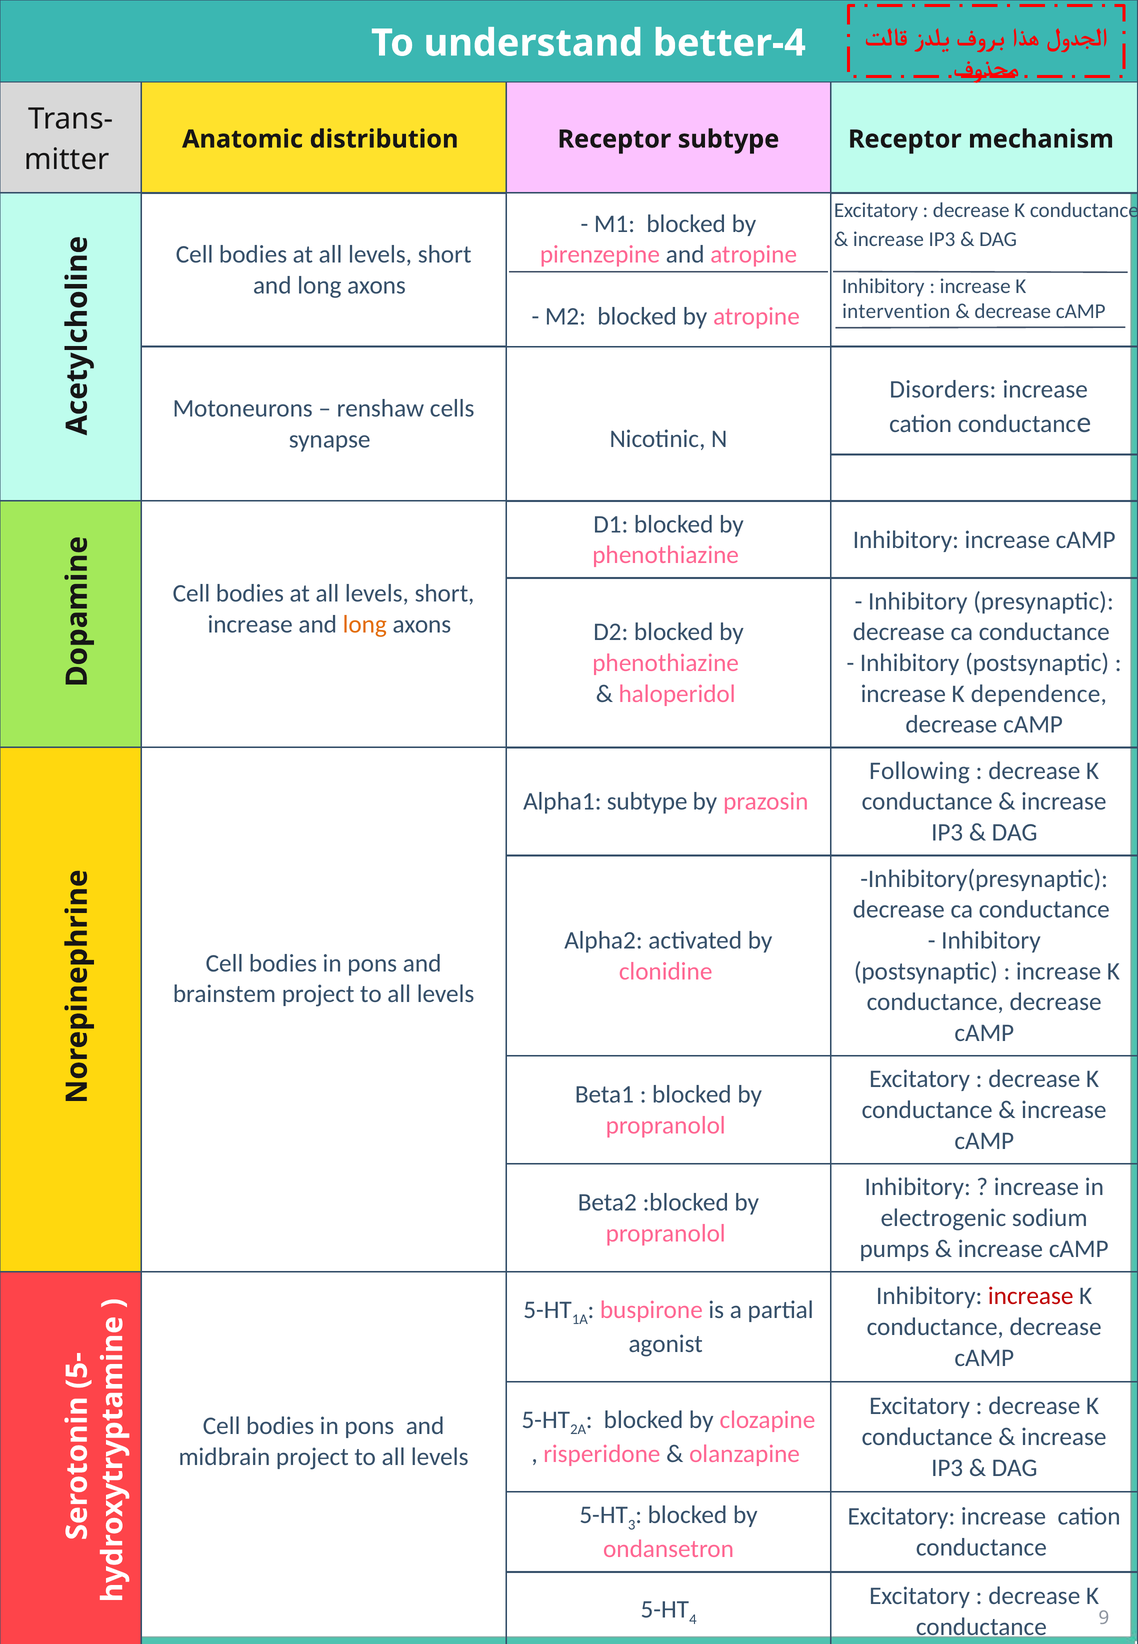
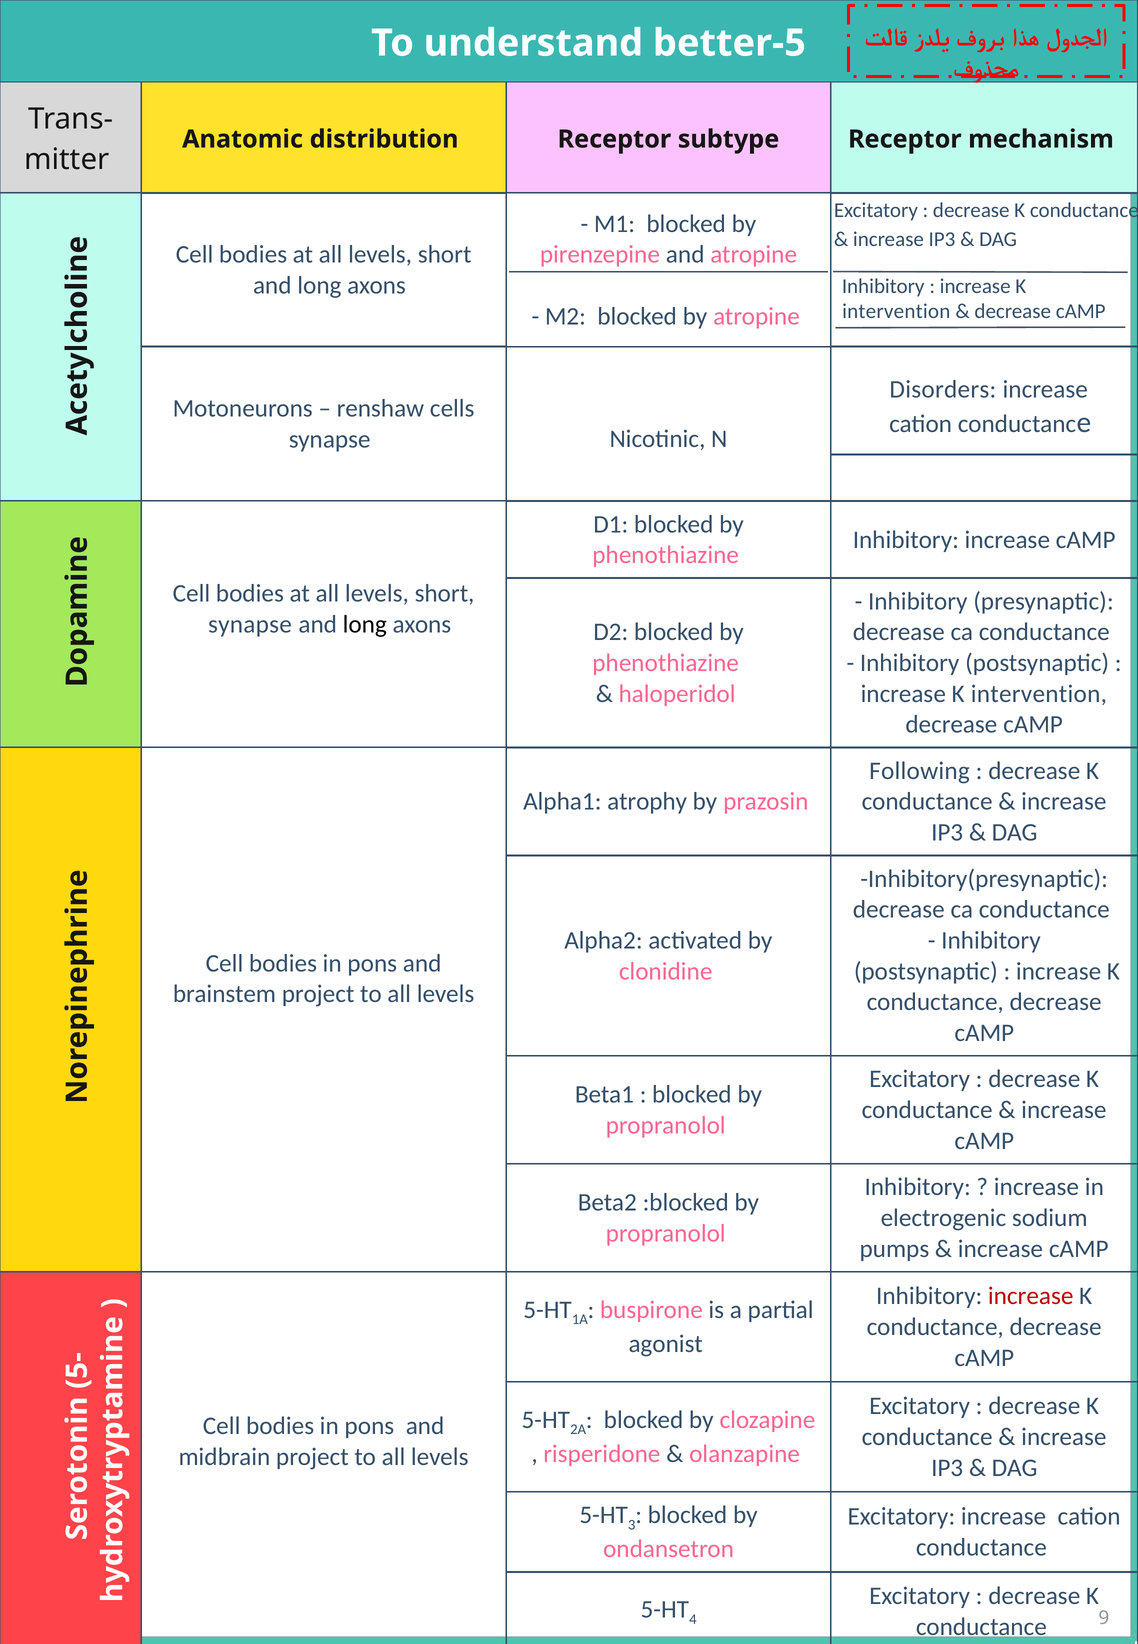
better-4: better-4 -> better-5 (729, 43)
increase: increase -> synapse (250, 624)
long colour: orange -> black (365, 624)
dependence: dependence -> intervention (1039, 694)
Alpha1 subtype: subtype -> atrophy (647, 802)
